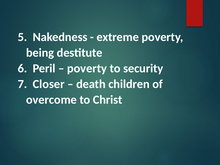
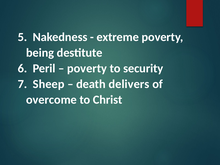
Closer: Closer -> Sheep (49, 84)
children: children -> delivers (129, 84)
